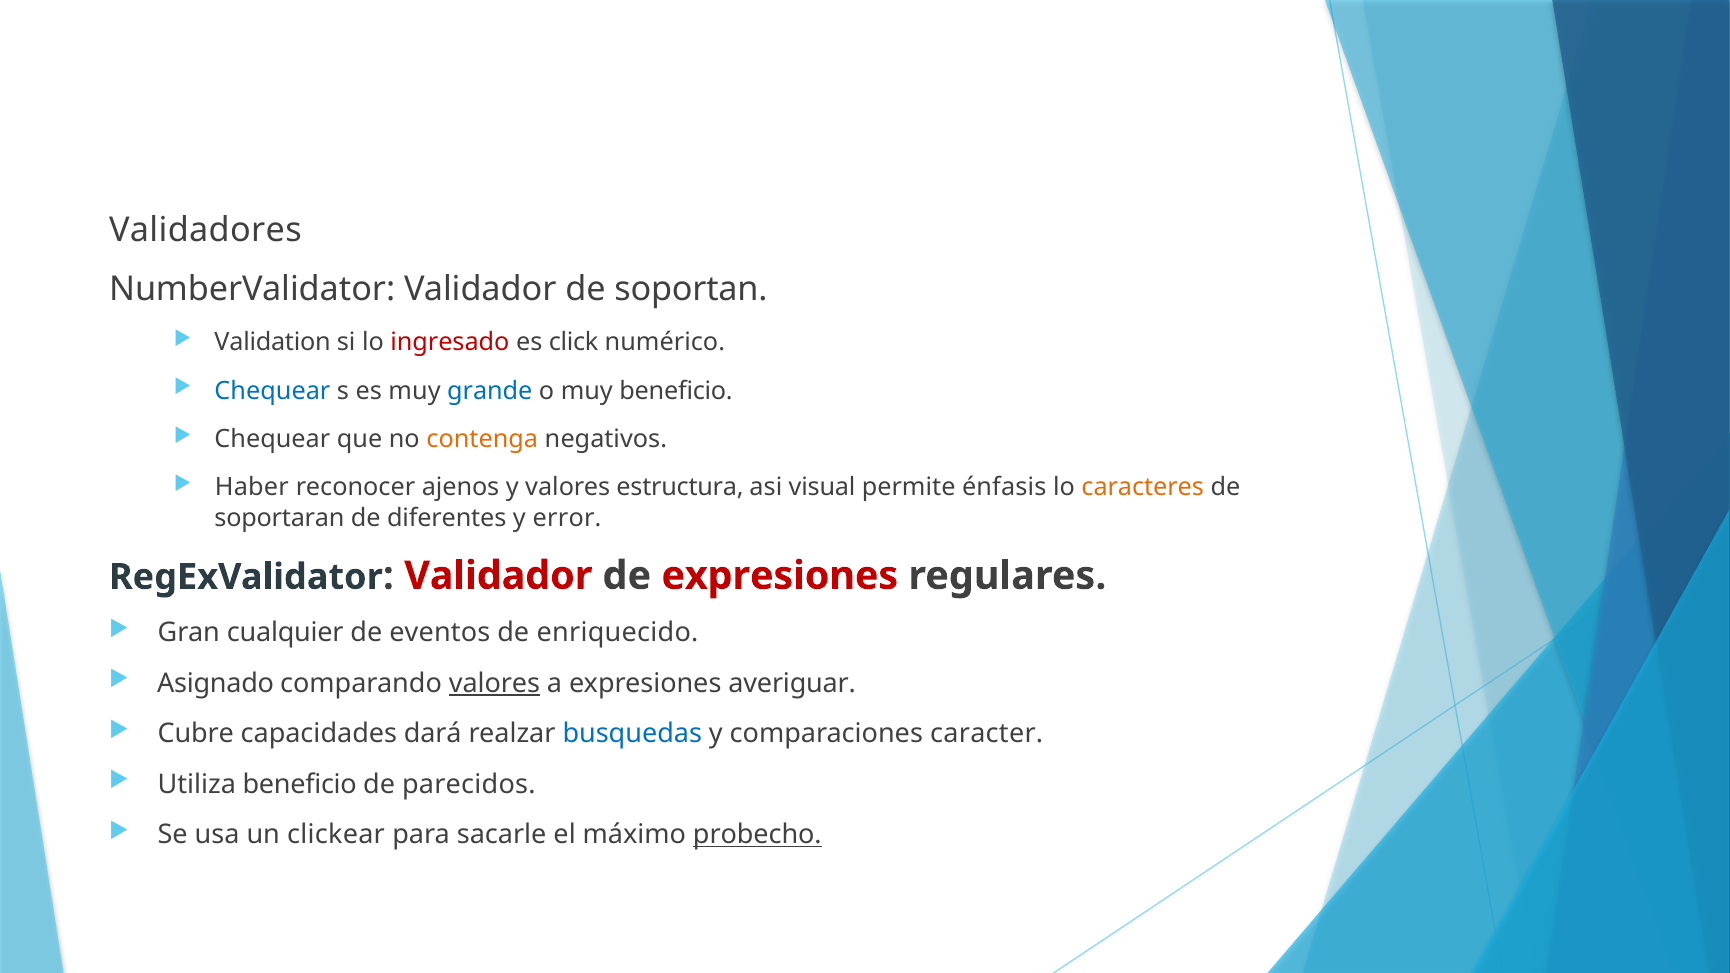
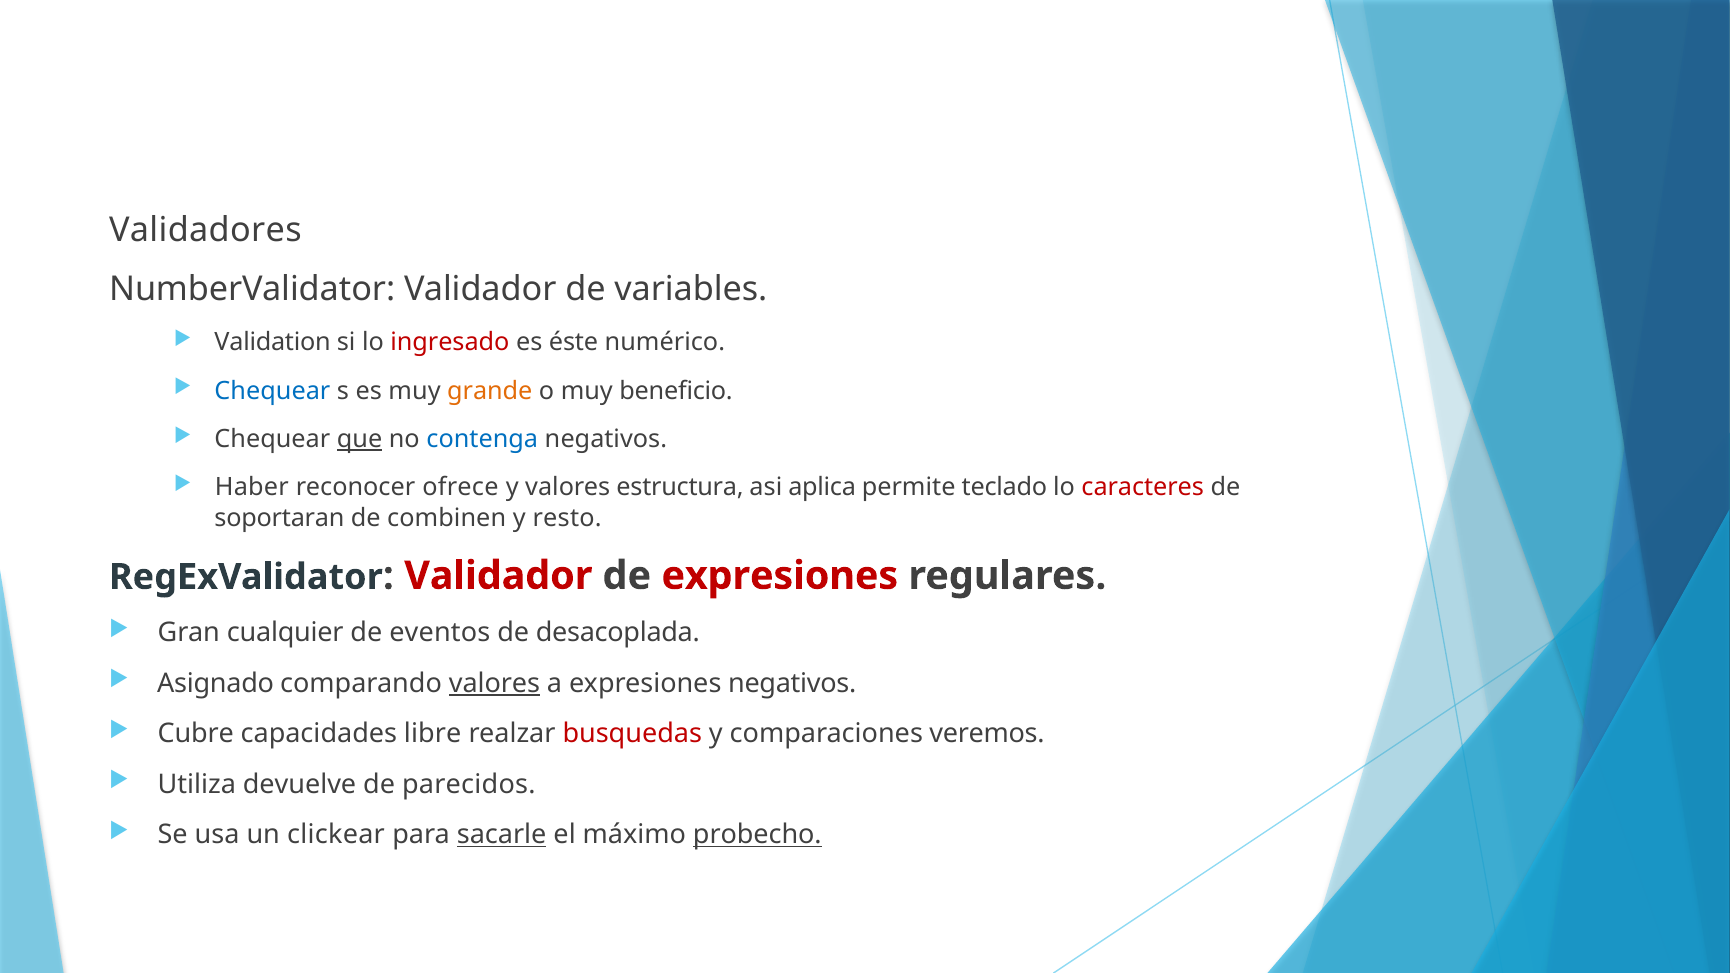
soportan: soportan -> variables (691, 290)
click: click -> éste (574, 343)
grande colour: blue -> orange (490, 391)
que underline: none -> present (360, 439)
contenga colour: orange -> blue (482, 439)
ajenos: ajenos -> ofrece (460, 488)
visual: visual -> aplica (822, 488)
énfasis: énfasis -> teclado (1004, 488)
caracteres colour: orange -> red (1143, 488)
diferentes: diferentes -> combinen (447, 518)
error: error -> resto (567, 518)
enriquecido: enriquecido -> desacoplada (618, 633)
expresiones averiguar: averiguar -> negativos (792, 683)
dará: dará -> libre (433, 734)
busquedas colour: blue -> red (632, 734)
caracter: caracter -> veremos (987, 734)
Utiliza beneficio: beneficio -> devuelve (300, 784)
sacarle underline: none -> present (502, 835)
